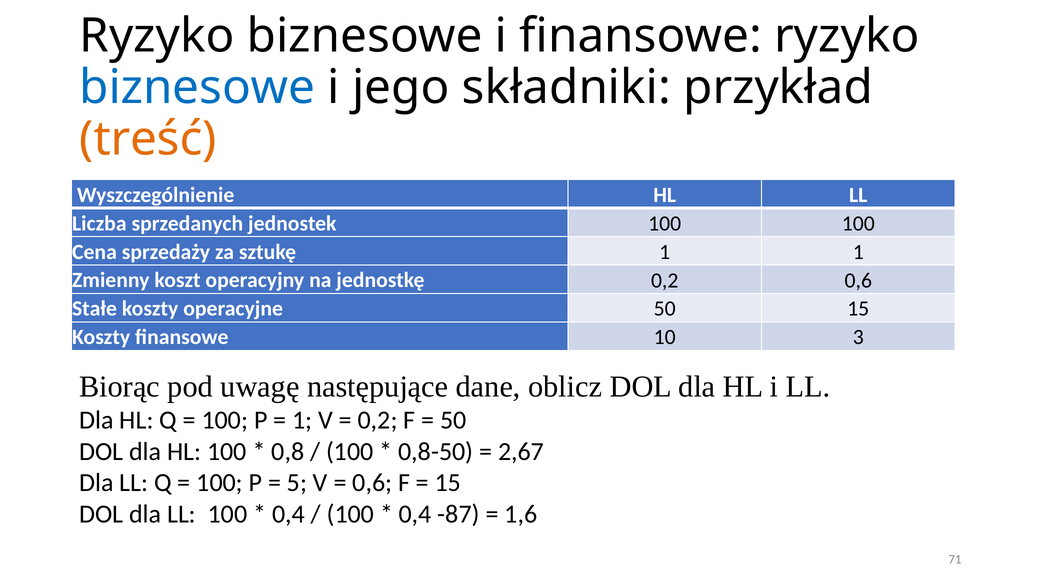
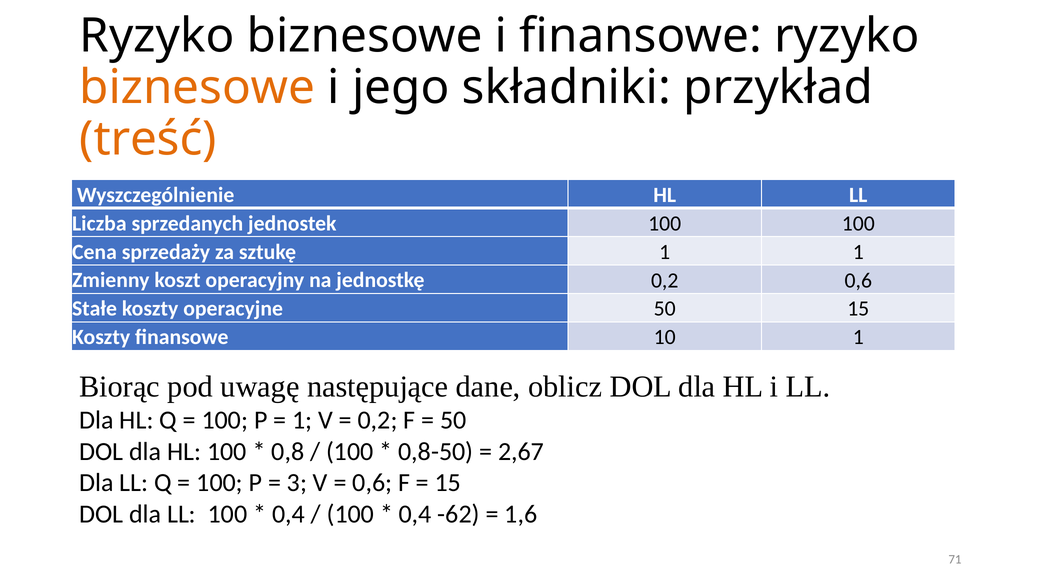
biznesowe colour: blue -> orange (197, 87)
10 3: 3 -> 1 (858, 337)
5: 5 -> 3 (297, 482)
-87: -87 -> -62 (459, 514)
